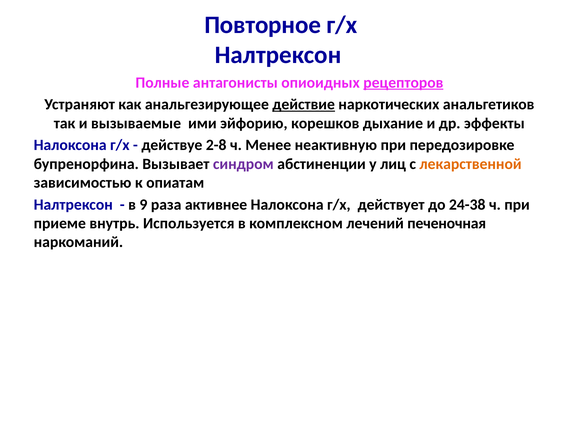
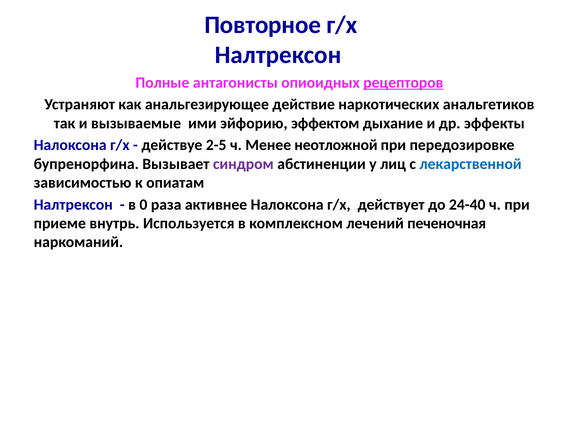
действие underline: present -> none (304, 104)
корешков: корешков -> эффектом (325, 123)
2-8: 2-8 -> 2-5 (216, 145)
неактивную: неактивную -> неотложной (336, 145)
лекарственной colour: orange -> blue (471, 164)
9: 9 -> 0 (143, 204)
24-38: 24-38 -> 24-40 (467, 204)
